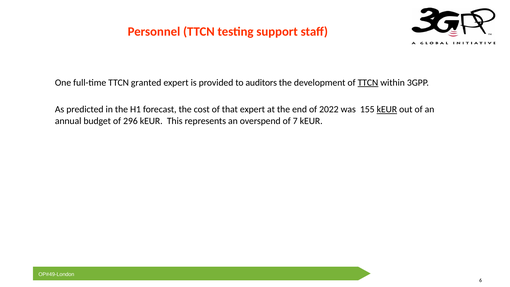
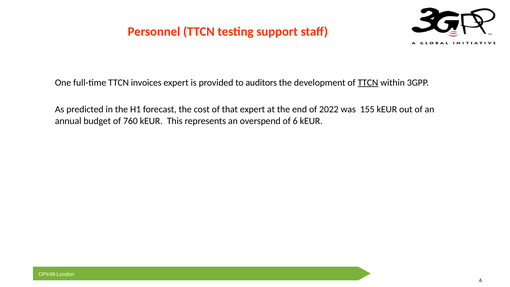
granted: granted -> invoices (146, 83)
kEUR underline: present -> none (387, 109)
296: 296 -> 760 (130, 121)
of 7: 7 -> 6 (295, 121)
